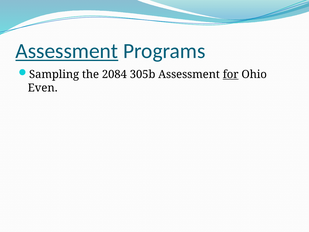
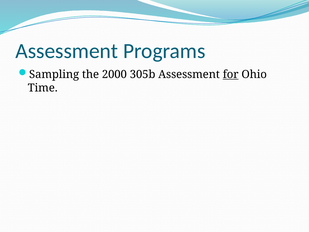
Assessment underline: present -> none (67, 51)
2084: 2084 -> 2000 (114, 74)
Even: Even -> Time (43, 88)
